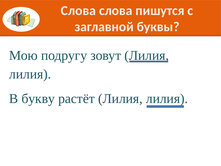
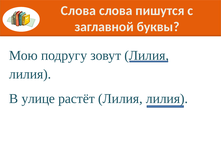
букву: букву -> улице (38, 98)
